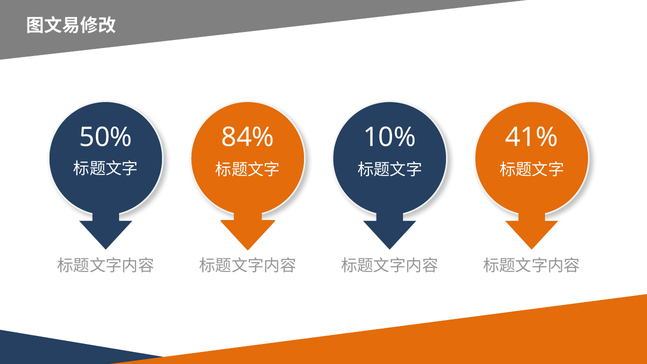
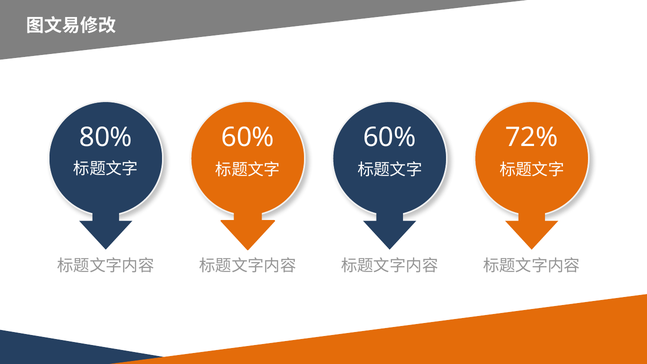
50%: 50% -> 80% (106, 137)
84%: 84% -> 60% (248, 137)
10%: 10% -> 60% (390, 137)
41%: 41% -> 72% (532, 137)
